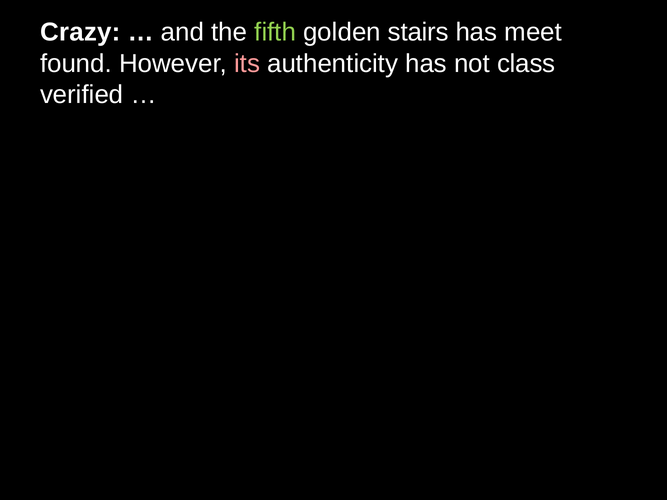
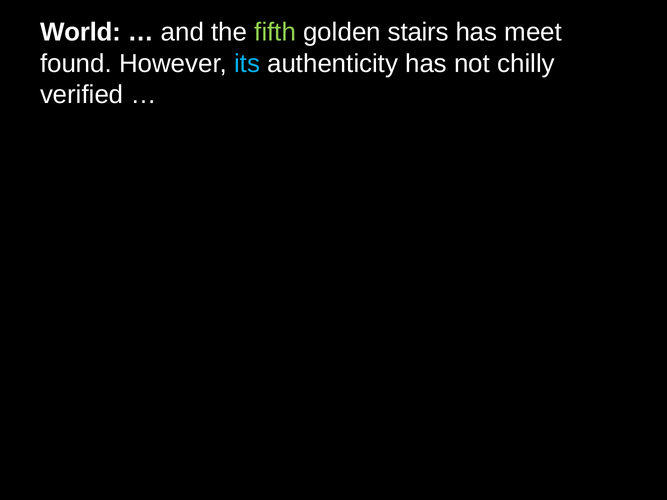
Crazy: Crazy -> World (80, 32)
its colour: pink -> light blue (247, 64)
class: class -> chilly (526, 64)
